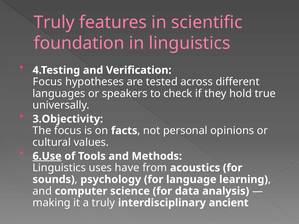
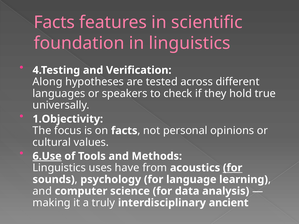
Truly: Truly -> Facts (54, 22)
Focus: Focus -> Along (48, 82)
3.Objectivity: 3.Objectivity -> 1.Objectivity (68, 119)
for underline: none -> present (233, 168)
